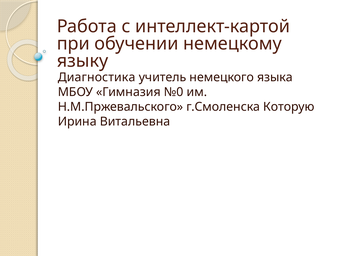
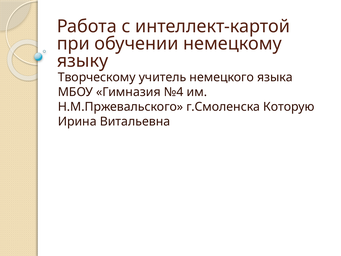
Диагностика: Диагностика -> Творческому (97, 77)
№0: №0 -> №4 (174, 92)
